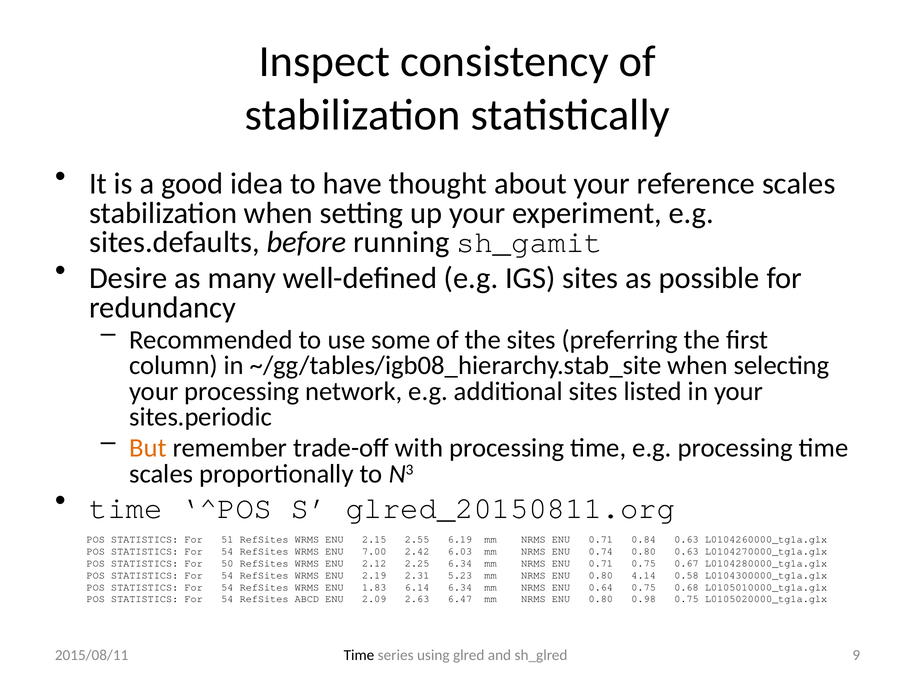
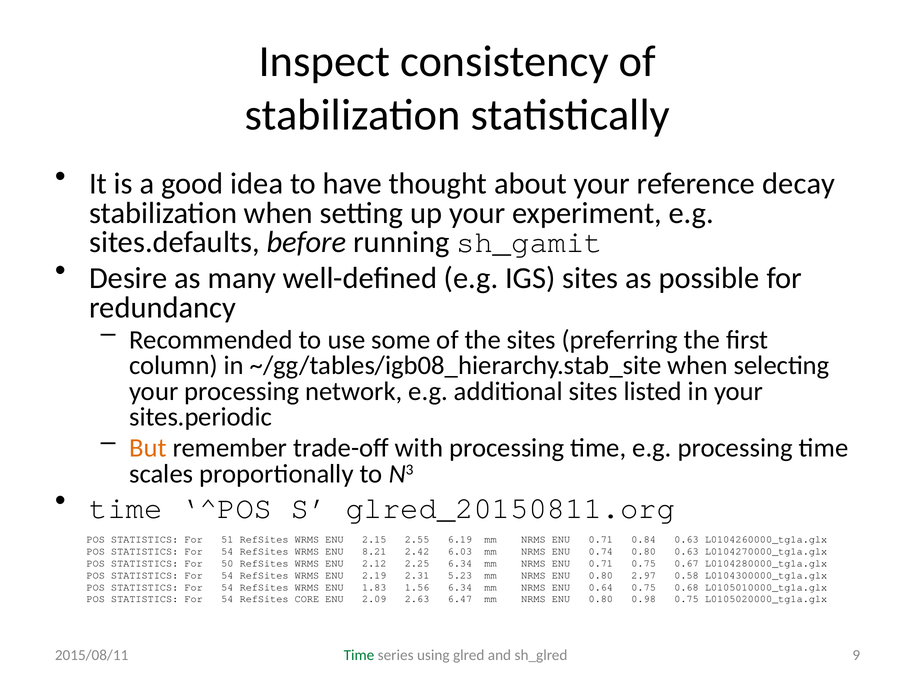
reference scales: scales -> decay (799, 184)
7.00: 7.00 -> 8.21 (374, 552)
4.14: 4.14 -> 2.97 (644, 575)
6.14: 6.14 -> 1.56 (417, 587)
ABCD: ABCD -> CORE (307, 599)
Time colour: black -> green (359, 655)
